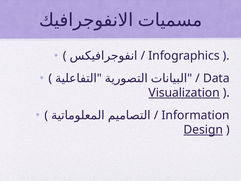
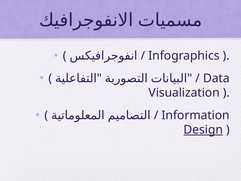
Visualization underline: present -> none (184, 93)
